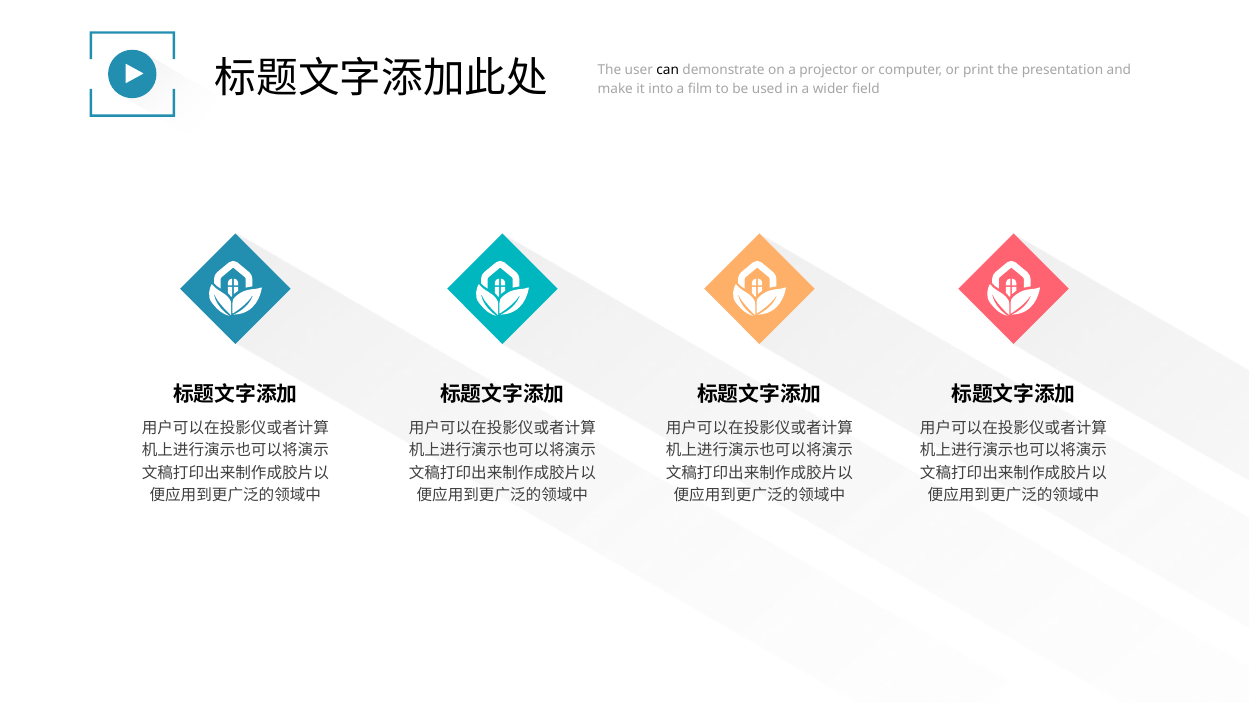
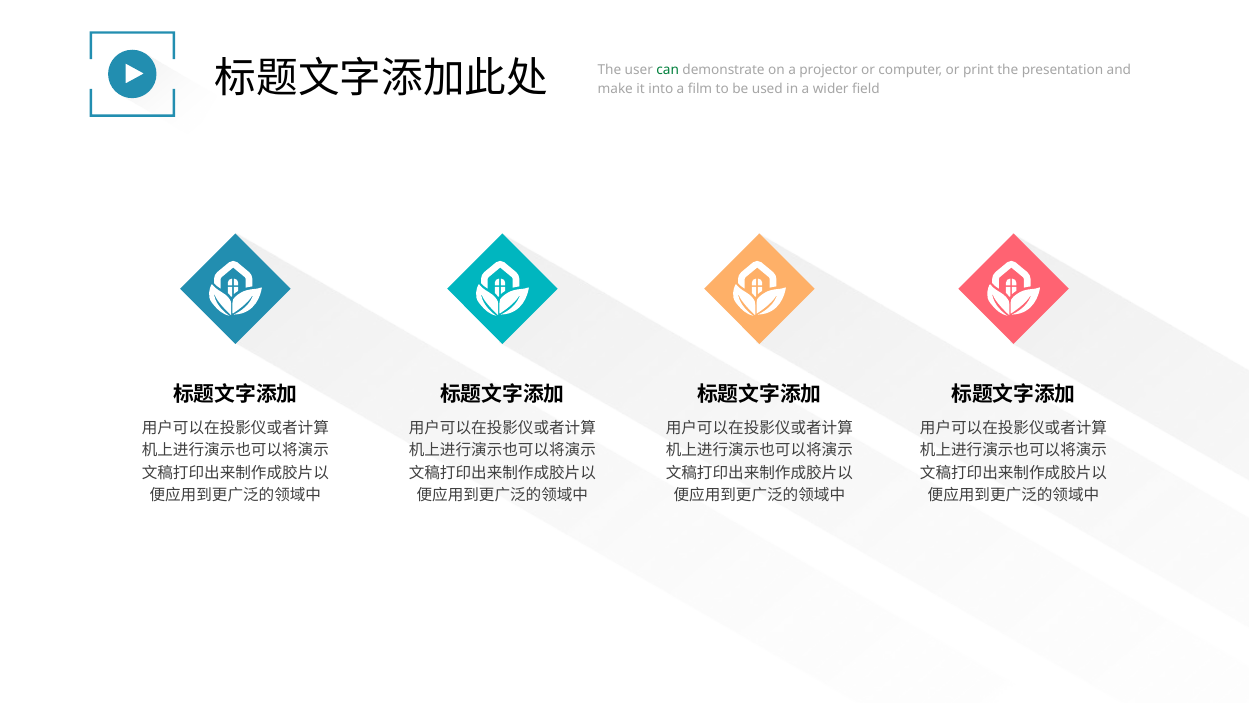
can colour: black -> green (668, 70)
